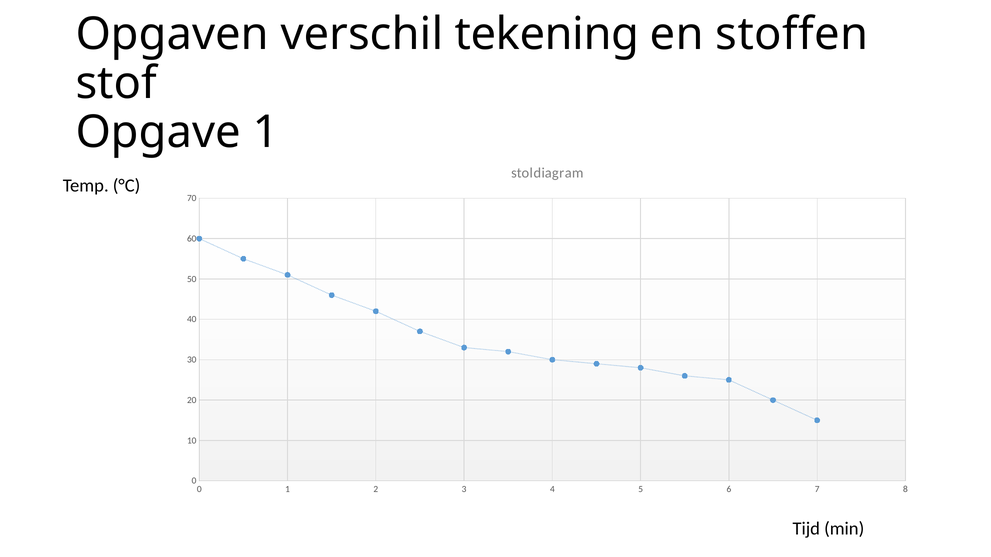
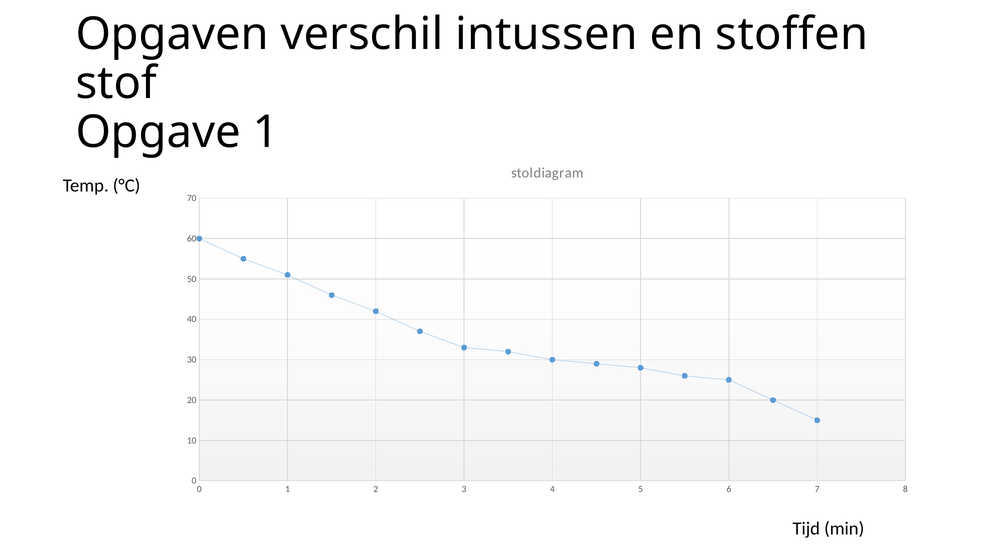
tekening: tekening -> intussen (547, 34)
